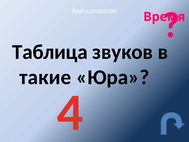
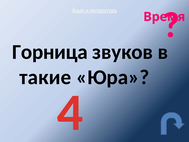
Таблица: Таблица -> Горница (50, 52)
